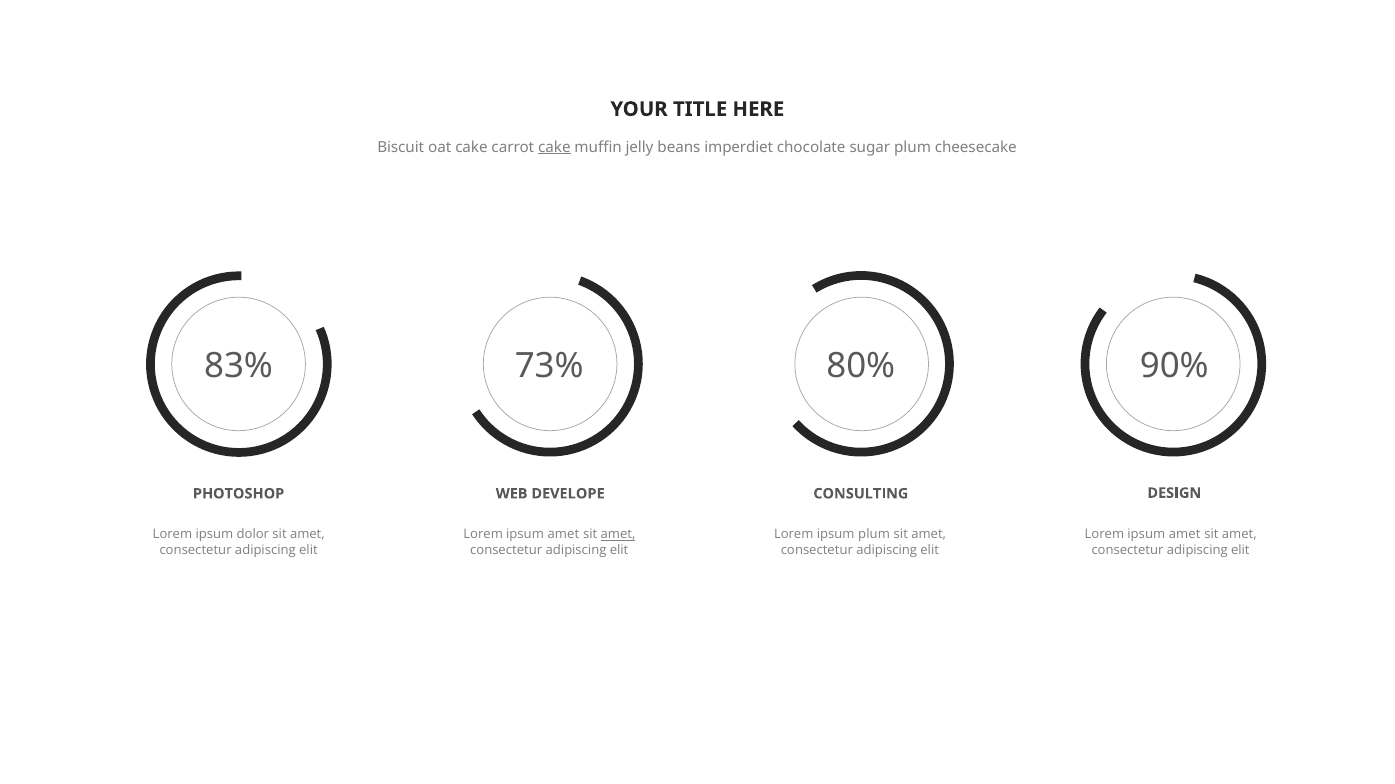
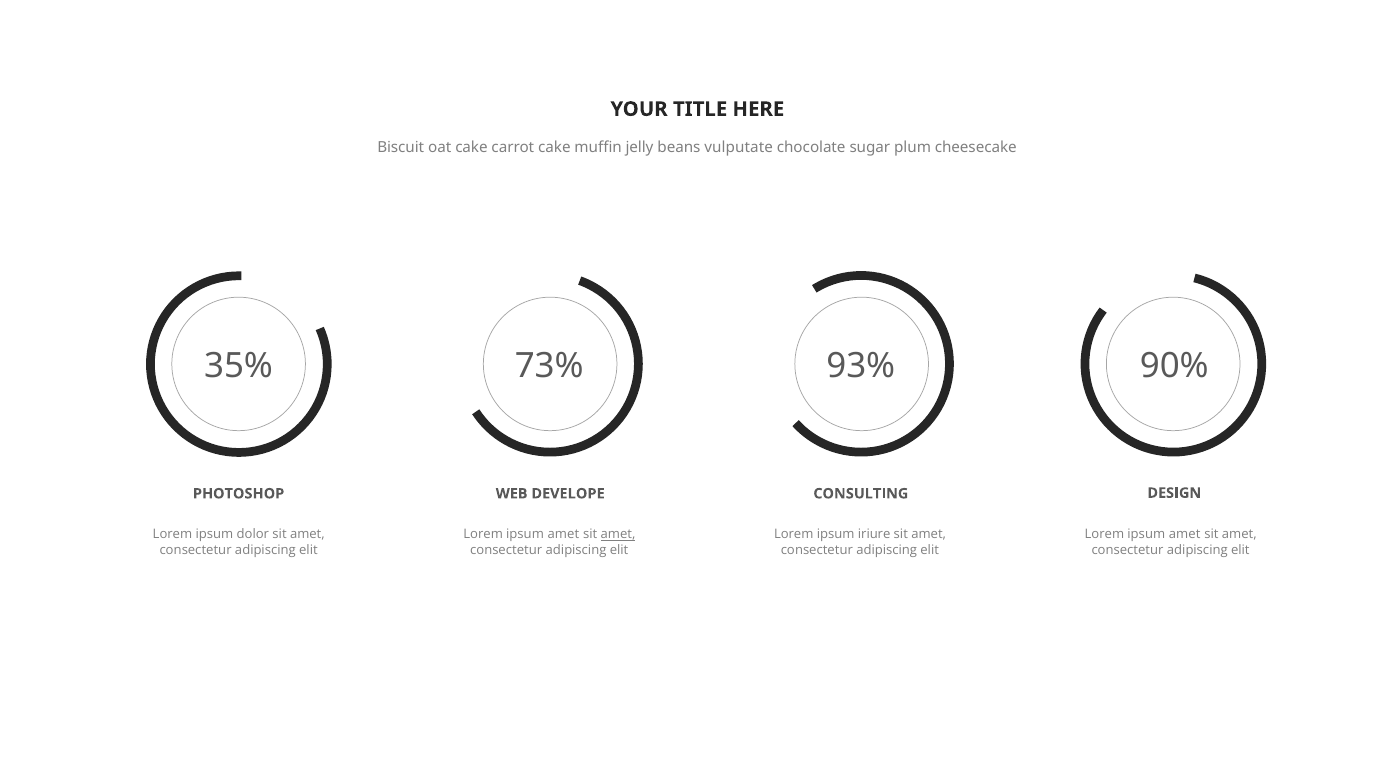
cake underline: present -> none (554, 147)
imperdiet: imperdiet -> vulputate (739, 147)
83%: 83% -> 35% (239, 366)
80%: 80% -> 93% (861, 367)
ipsum plum: plum -> iriure (874, 535)
